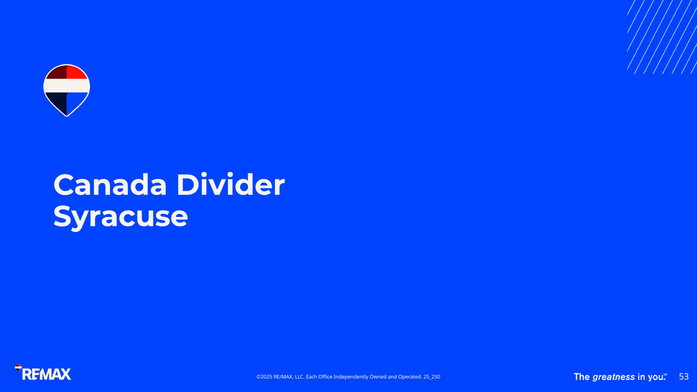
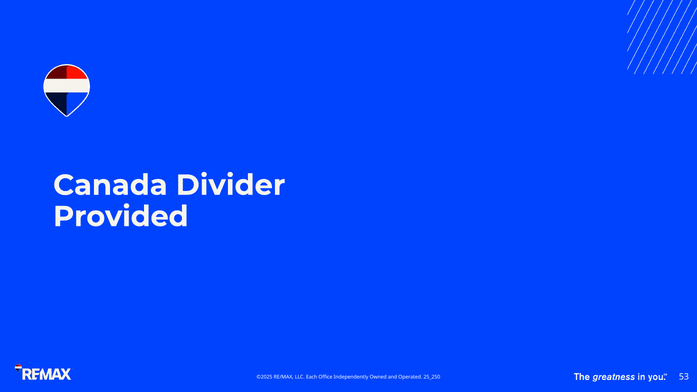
Syracuse: Syracuse -> Provided (121, 217)
